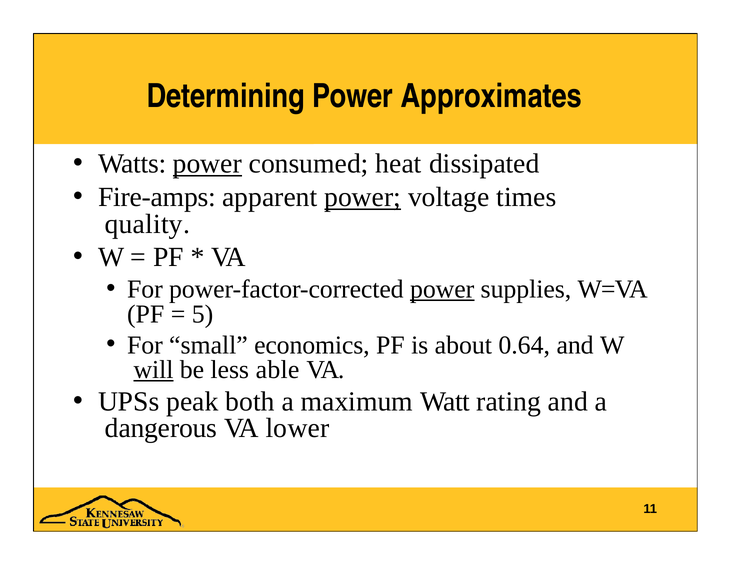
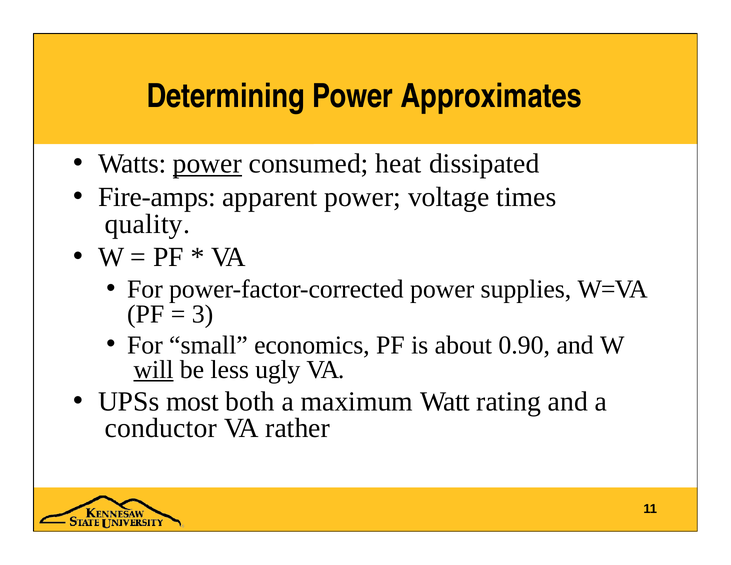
power underline: present -> none (363, 197)
power underline: present -> none (442, 289)
5: 5 -> 3 (203, 314)
0.64: 0.64 -> 0.90 (524, 345)
able: able -> ugly (278, 370)
peak: peak -> most (193, 402)
dangerous: dangerous -> conductor (161, 428)
lower: lower -> rather (298, 428)
